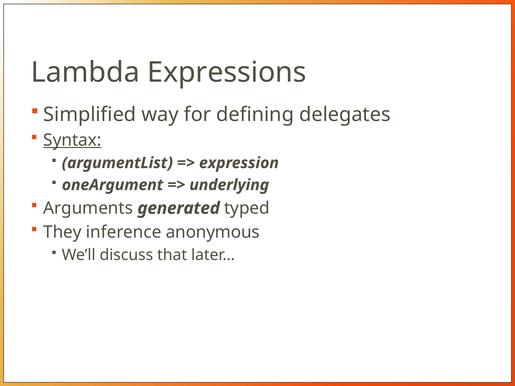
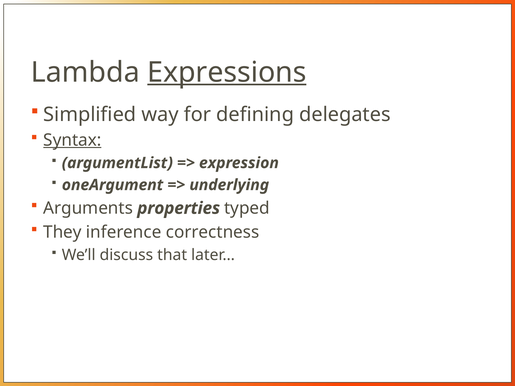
Expressions underline: none -> present (227, 72)
generated: generated -> properties (179, 208)
anonymous: anonymous -> correctness (213, 232)
